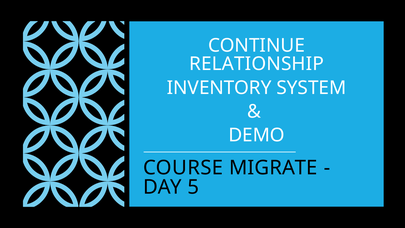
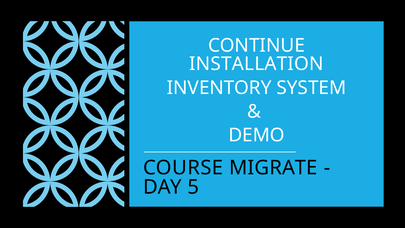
RELATIONSHIP: RELATIONSHIP -> INSTALLATION (256, 64)
